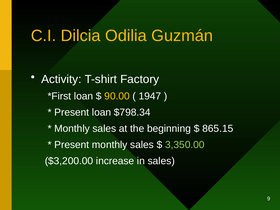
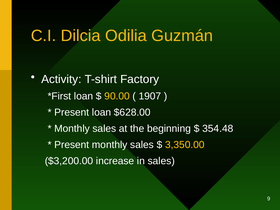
1947: 1947 -> 1907 (150, 96)
$798.34: $798.34 -> $628.00 (132, 112)
865.15: 865.15 -> 354.48 (218, 129)
3,350.00 colour: light green -> yellow (185, 145)
